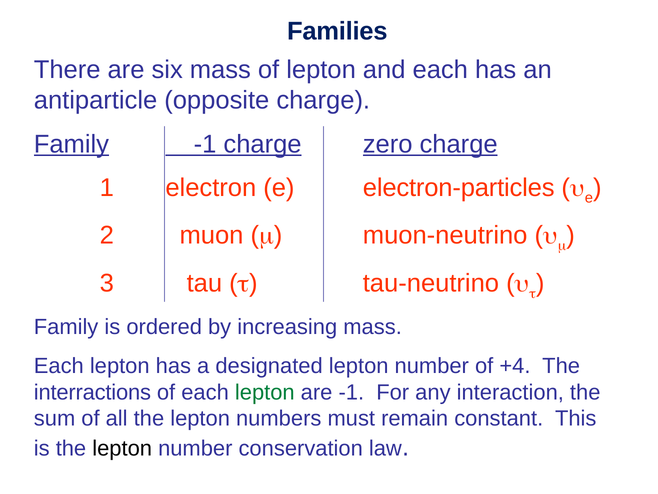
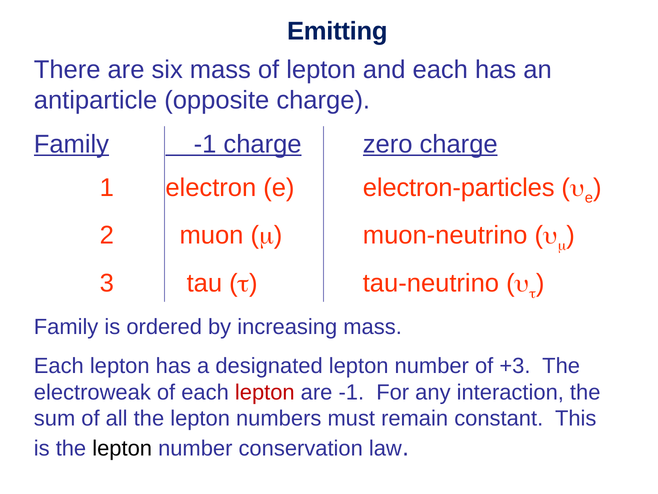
Families: Families -> Emitting (337, 31)
+4: +4 -> +3 (515, 366)
interractions: interractions -> electroweak (92, 392)
lepton colour: green -> red (265, 392)
